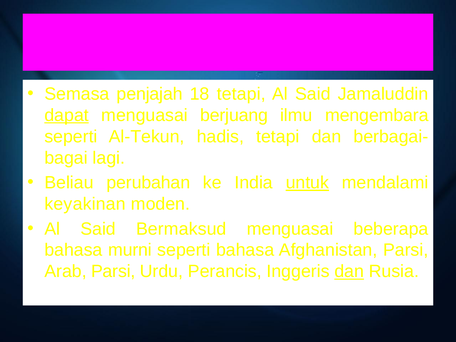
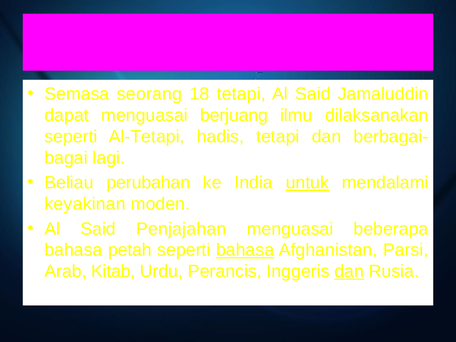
penjajah: penjajah -> seorang (149, 94)
dapat underline: present -> none (67, 115)
mengembara: mengembara -> dilaksanakan (377, 115)
Al-Tekun: Al-Tekun -> Al-Tetapi (147, 137)
Bermaksud: Bermaksud -> Penjajahan (181, 229)
murni: murni -> petah (130, 250)
bahasa underline: none -> present (245, 250)
Arab Parsi: Parsi -> Kitab (113, 271)
